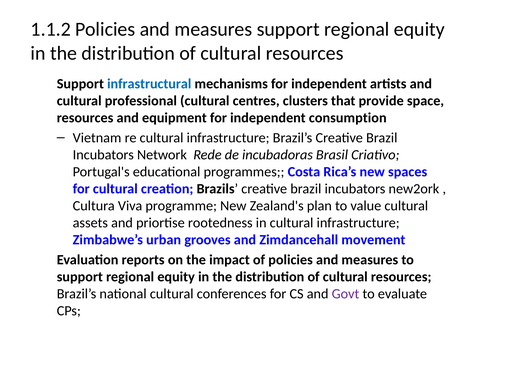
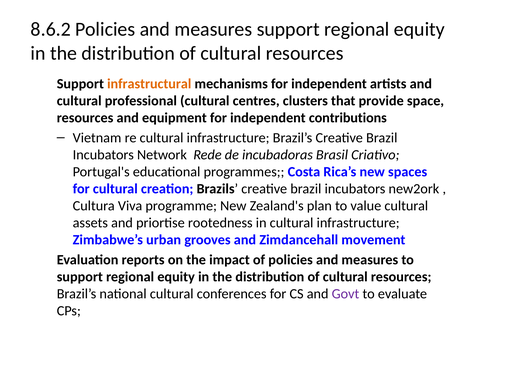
1.1.2: 1.1.2 -> 8.6.2 (51, 29)
infrastructural colour: blue -> orange (149, 84)
consumption: consumption -> contributions (348, 118)
